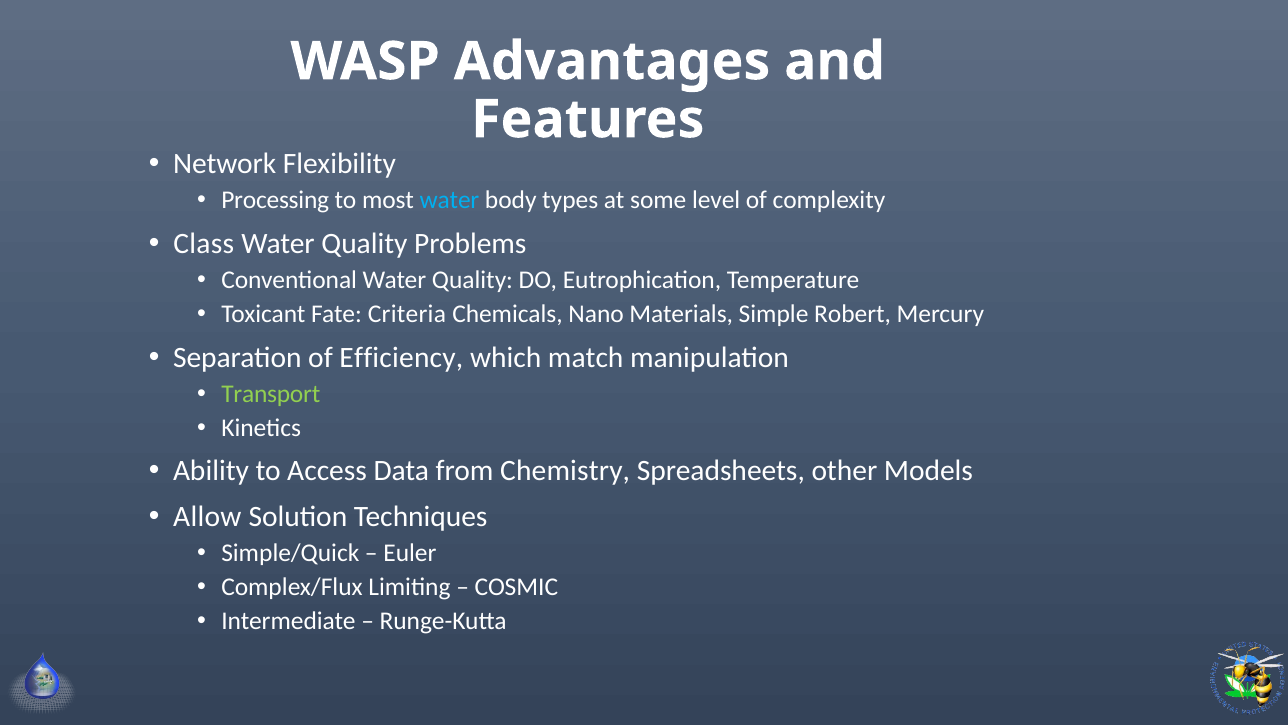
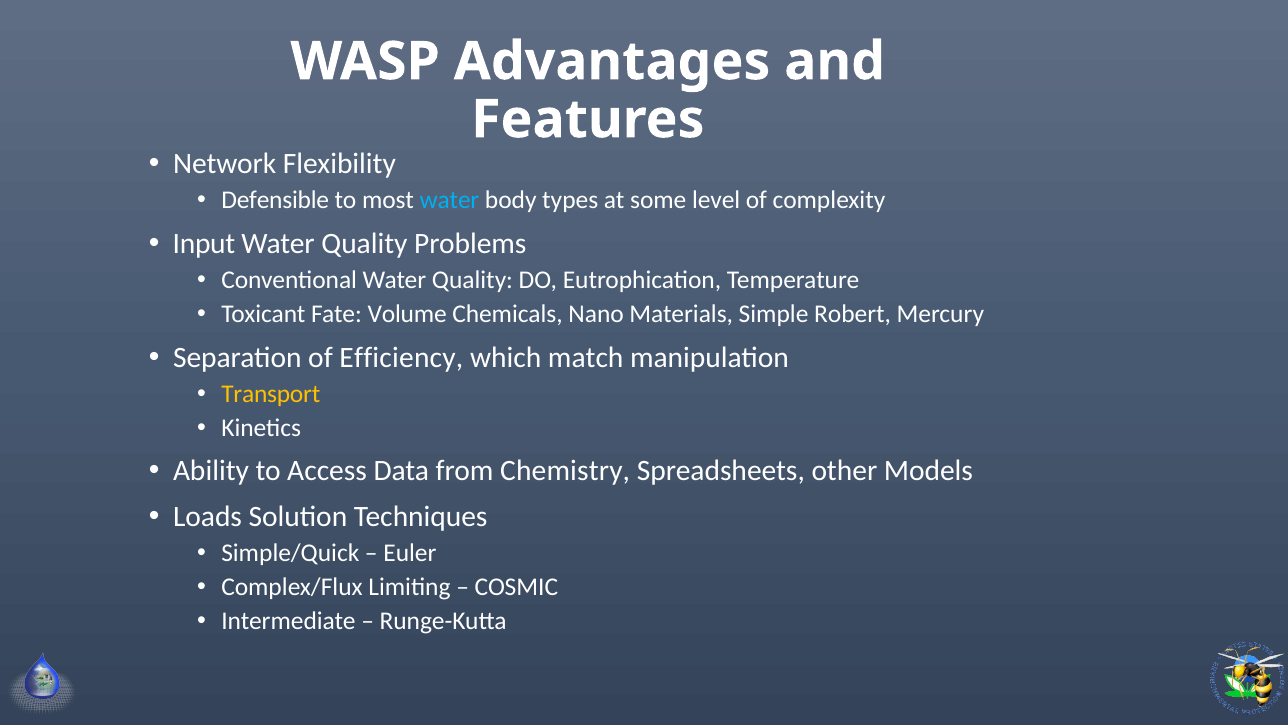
Processing: Processing -> Defensible (275, 200)
Class: Class -> Input (204, 243)
Criteria: Criteria -> Volume (407, 314)
Transport colour: light green -> yellow (271, 394)
Allow: Allow -> Loads (208, 516)
